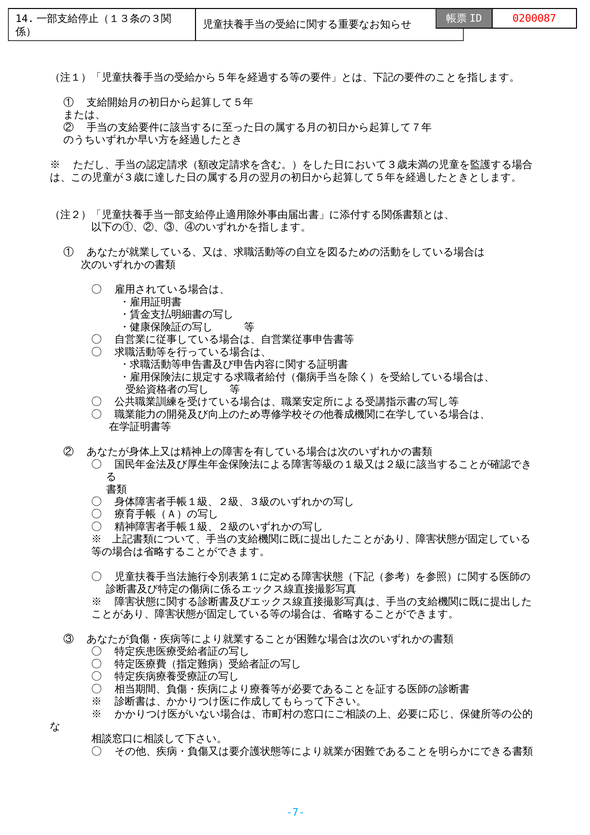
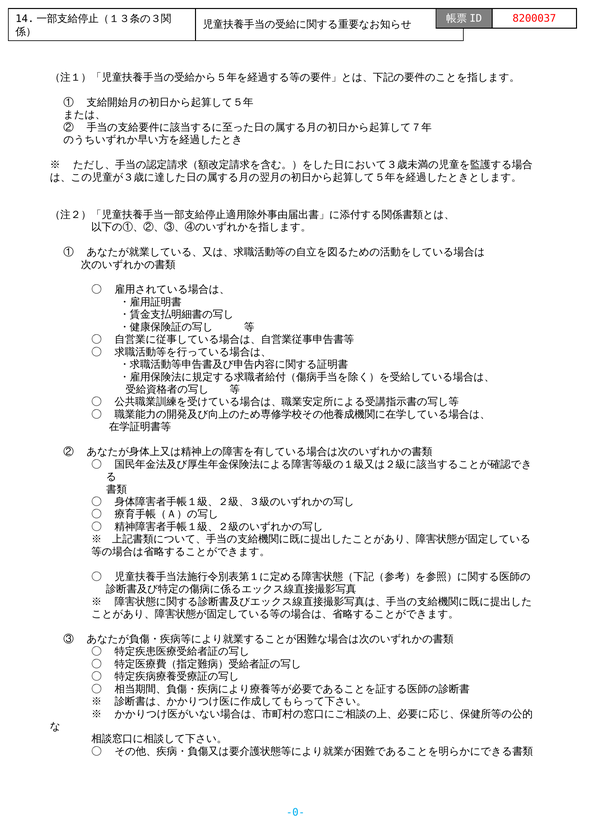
0200087: 0200087 -> 8200037 (534, 18)
-7-: -7- -> -0- (295, 812)
